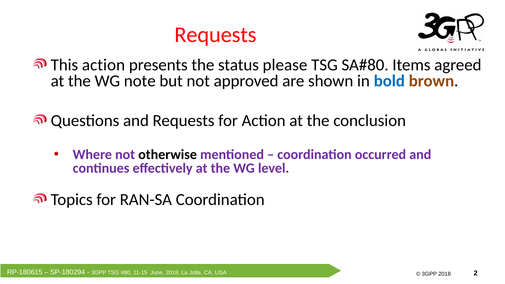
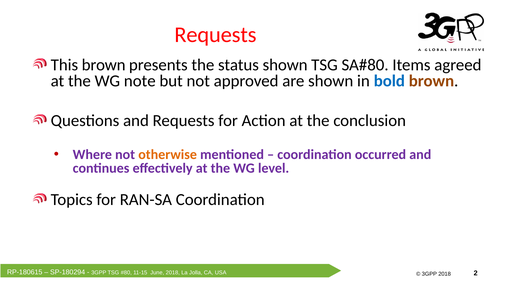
This action: action -> brown (104, 65)
status please: please -> shown (285, 65)
otherwise colour: black -> orange (168, 155)
